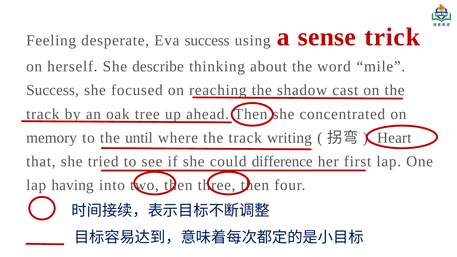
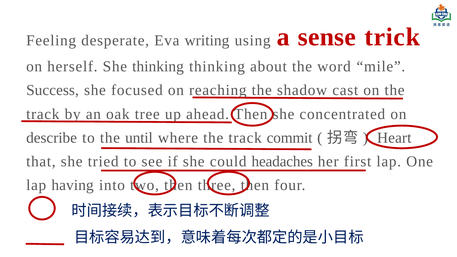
Eva success: success -> writing (207, 41)
She describe: describe -> thinking (158, 66)
memory: memory -> describe (52, 138)
writing: writing -> commit (290, 138)
difference: difference -> headaches (282, 162)
